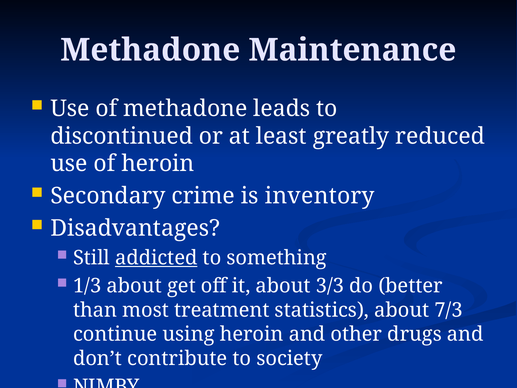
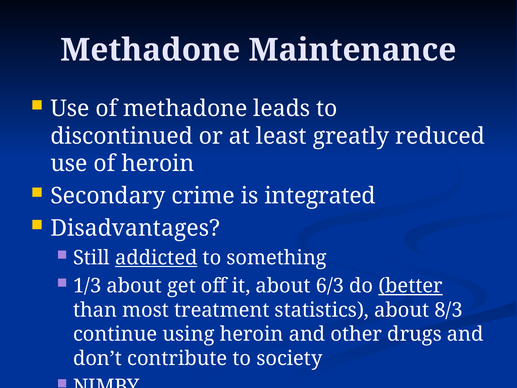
inventory: inventory -> integrated (320, 196)
3/3: 3/3 -> 6/3 (330, 286)
better underline: none -> present (411, 286)
7/3: 7/3 -> 8/3 (449, 310)
